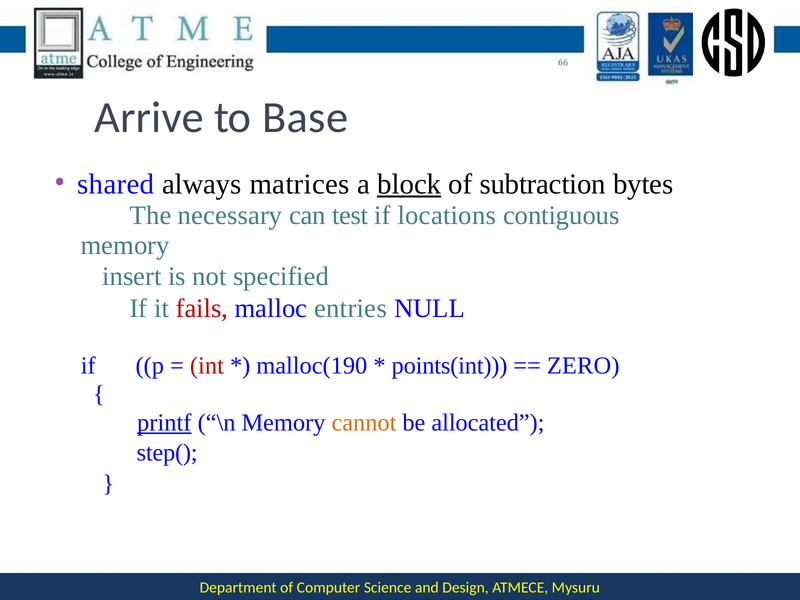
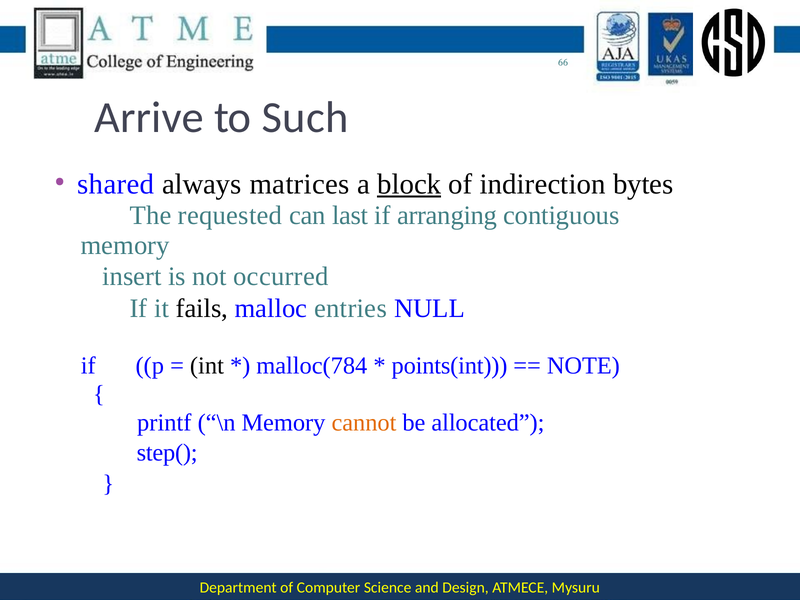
Base: Base -> Such (305, 118)
subtraction: subtraction -> indirection (543, 184)
necessary: necessary -> requested (230, 215)
test: test -> last (350, 215)
locations: locations -> arranging (447, 215)
specified: specified -> occurred (281, 276)
fails colour: red -> black (202, 308)
int colour: red -> black (207, 366)
malloc(190: malloc(190 -> malloc(784 (312, 366)
ZERO: ZERO -> NOTE (583, 366)
printf underline: present -> none (164, 423)
